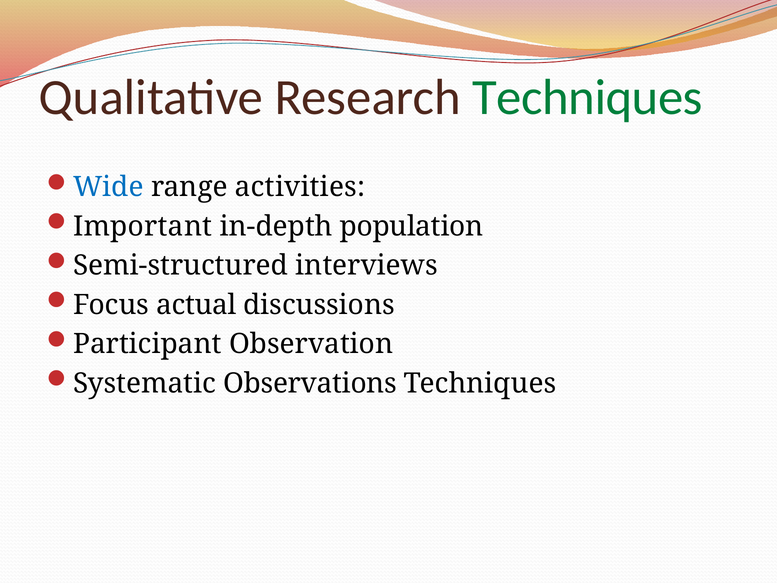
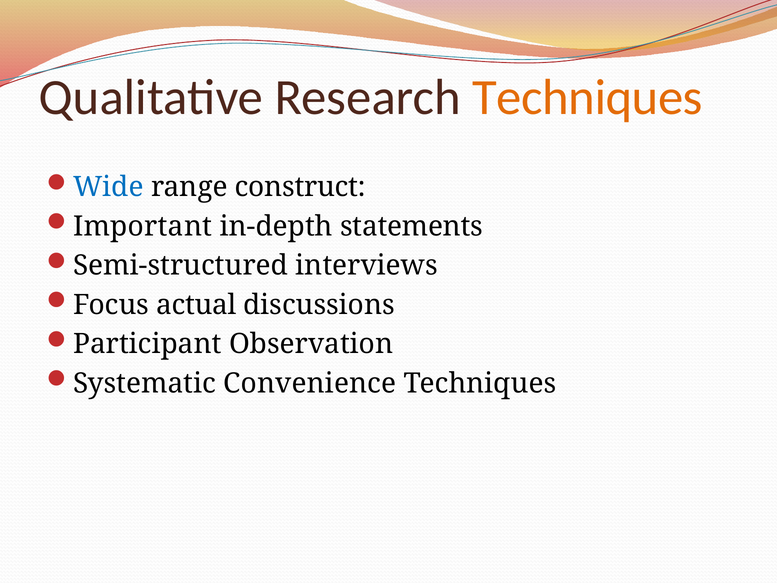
Techniques colour: green -> orange (587, 98)
activities: activities -> construct (300, 187)
population: population -> statements (411, 226)
Observations: Observations -> Convenience (310, 383)
